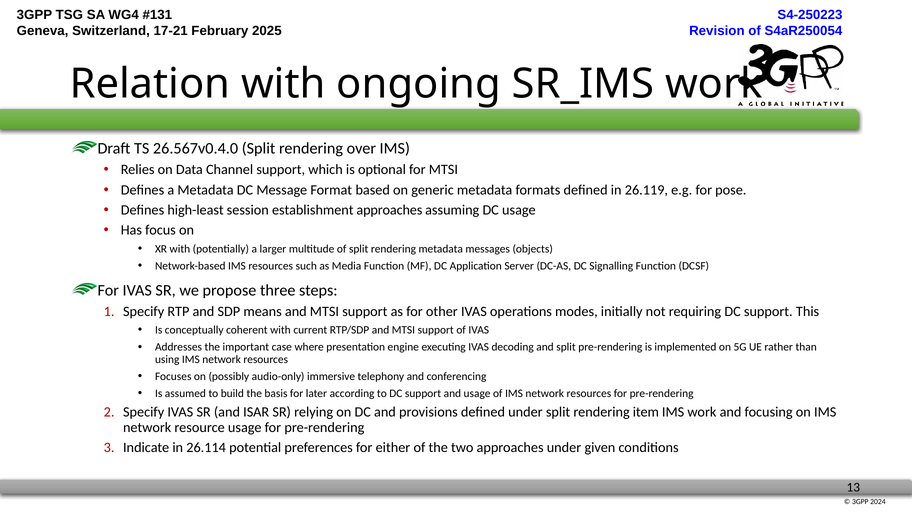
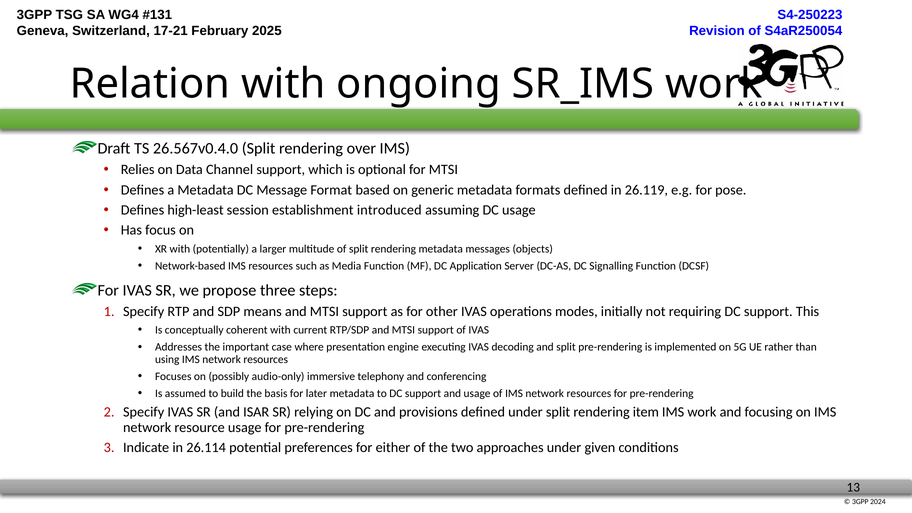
establishment approaches: approaches -> introduced (389, 210)
later according: according -> metadata (352, 393)
